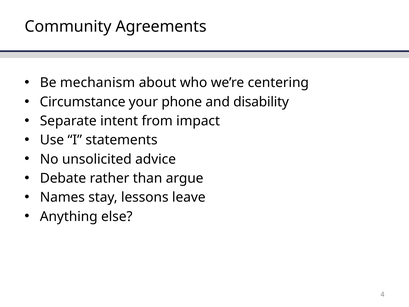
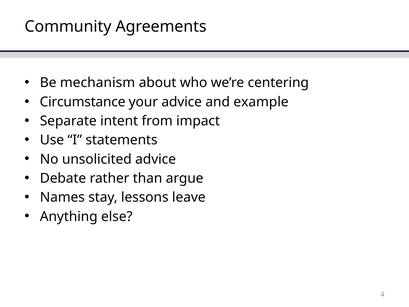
your phone: phone -> advice (182, 102)
disability: disability -> example (261, 102)
